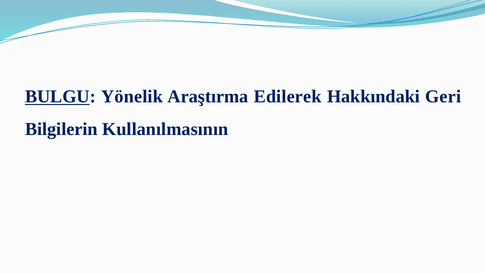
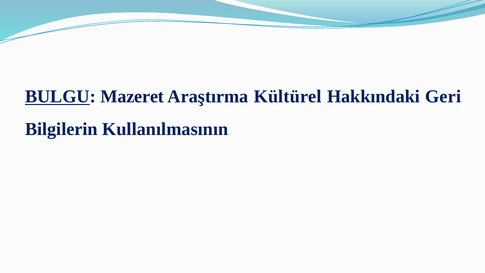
Yönelik: Yönelik -> Mazeret (132, 96)
Edilerek: Edilerek -> Kültürel (288, 96)
